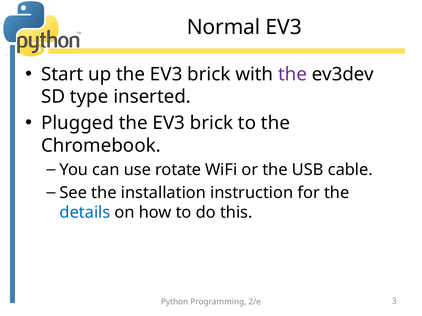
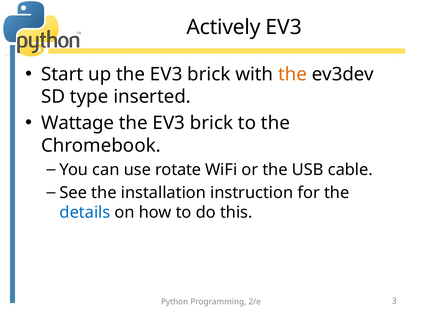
Normal: Normal -> Actively (224, 27)
the colour: purple -> orange (293, 74)
Plugged: Plugged -> Wattage (78, 123)
